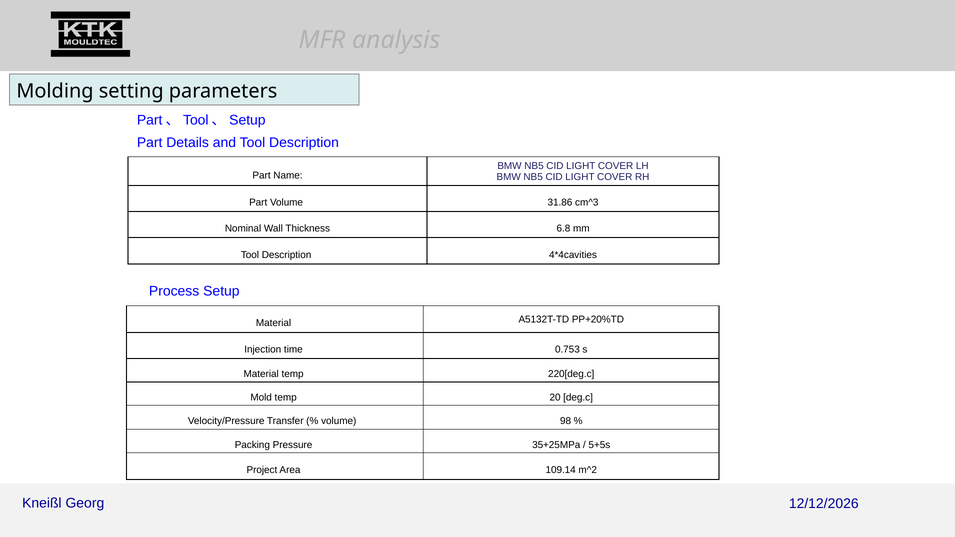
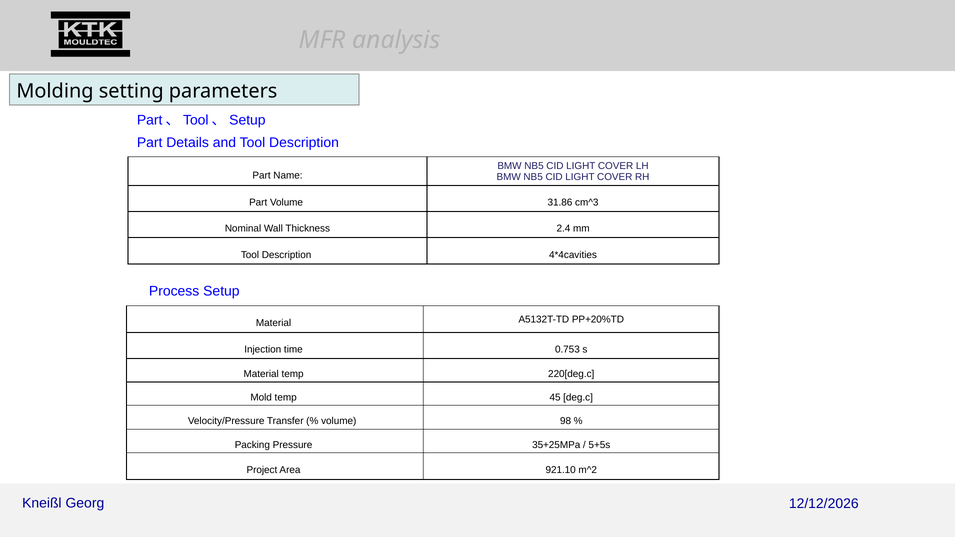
6.8: 6.8 -> 2.4 (563, 229)
20: 20 -> 45 (555, 398)
109.14: 109.14 -> 921.10 (561, 470)
